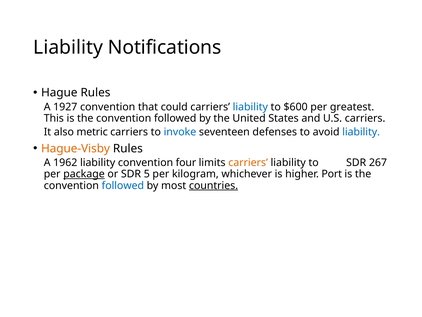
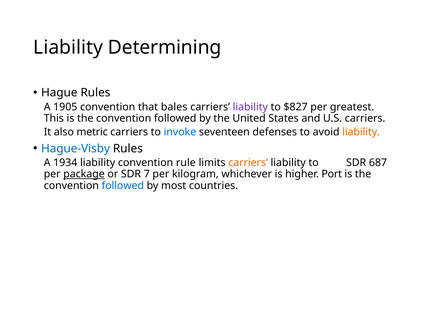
Notifications: Notifications -> Determining (165, 47)
1927: 1927 -> 1905 (65, 107)
could: could -> bales (174, 107)
liability colour: blue -> purple (250, 107)
$600: $600 -> $827 (296, 107)
liability colour: blue -> orange (361, 132)
Hague-Visby colour: orange -> blue (76, 148)
1962: 1962 -> 1934 (65, 162)
four: four -> rule (186, 162)
267: 267 -> 687 (378, 162)
5: 5 -> 7 (147, 174)
countries underline: present -> none (214, 185)
